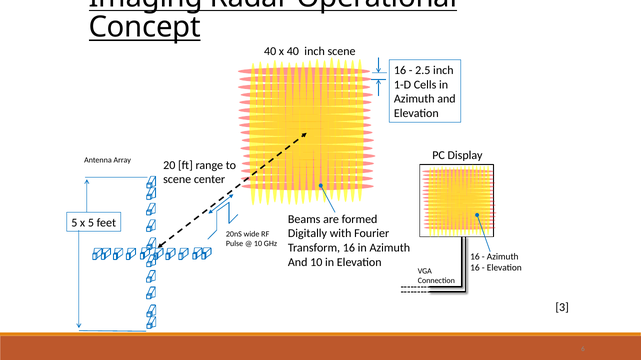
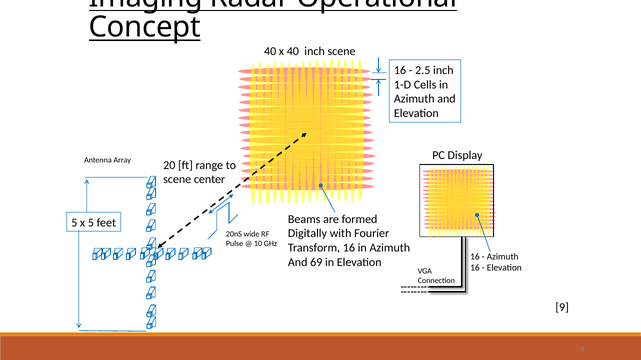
And 10: 10 -> 69 (316, 263)
3: 3 -> 9 (562, 308)
